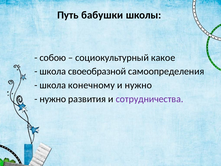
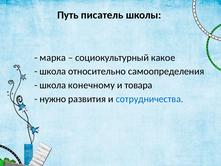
бабушки: бабушки -> писатель (102, 15)
собою: собою -> марка (53, 58)
своеобразной: своеобразной -> относительно (97, 71)
и нужно: нужно -> товара (138, 85)
сотрудничества colour: purple -> blue (150, 99)
